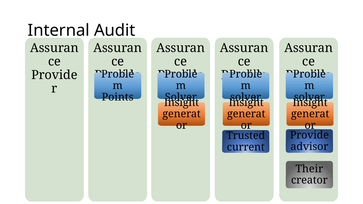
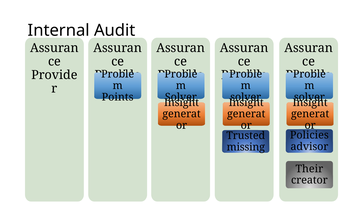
Provide: Provide -> Policies (309, 135)
current: current -> missing (246, 147)
